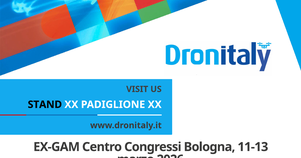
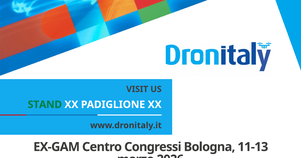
STAND colour: black -> green (45, 104)
